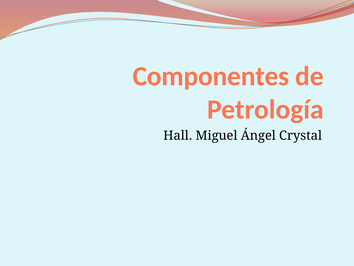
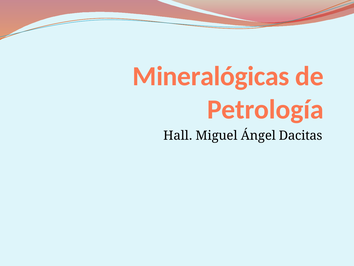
Componentes: Componentes -> Mineralógicas (211, 76)
Crystal: Crystal -> Dacitas (301, 135)
